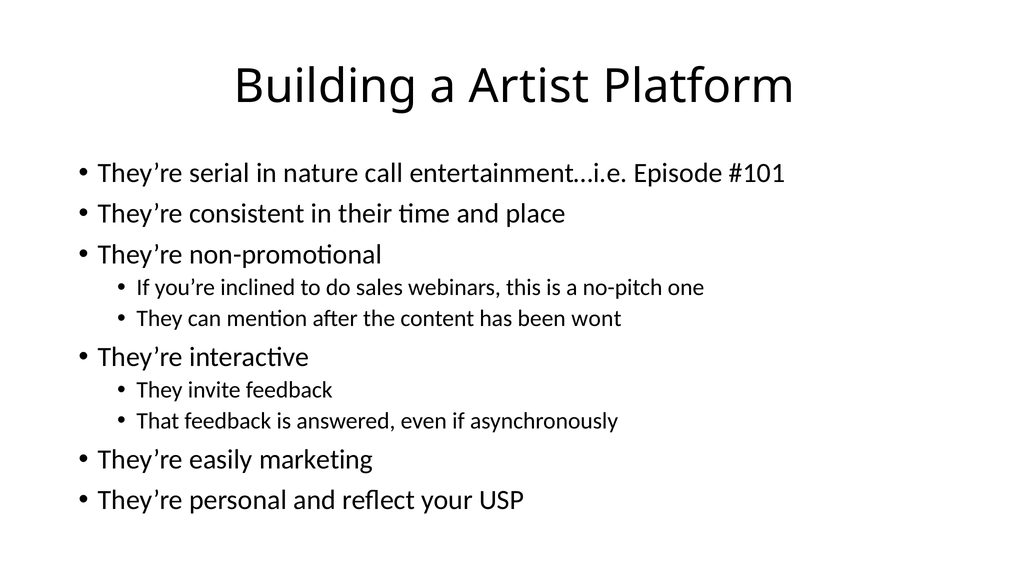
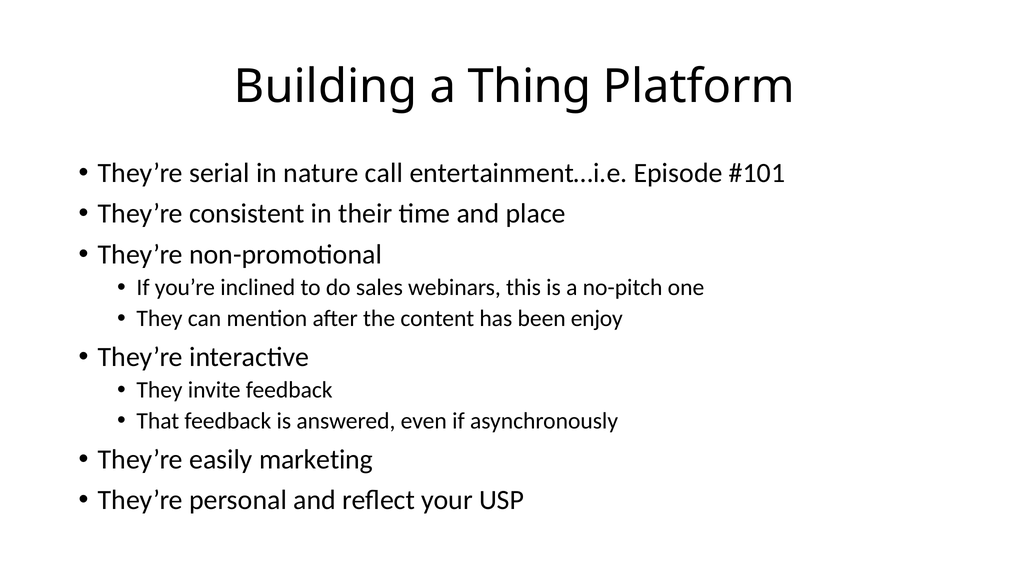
Artist: Artist -> Thing (530, 87)
wont: wont -> enjoy (597, 319)
